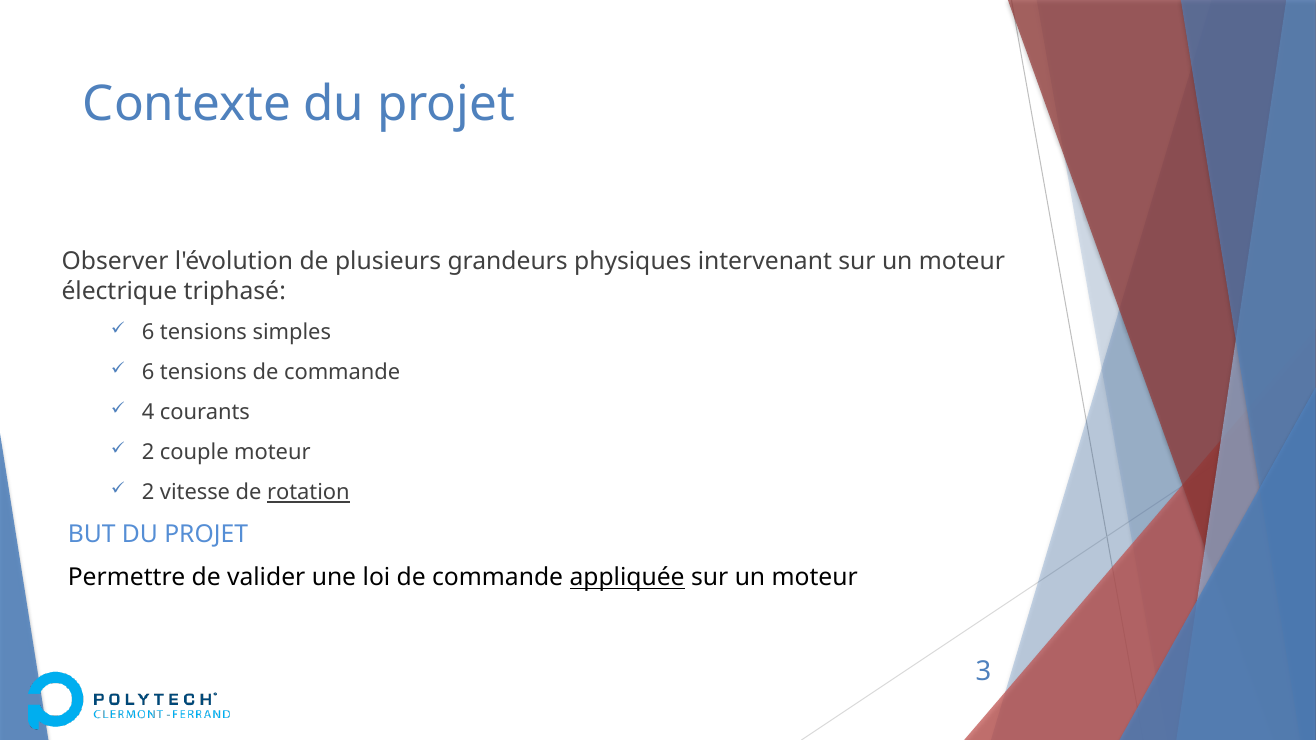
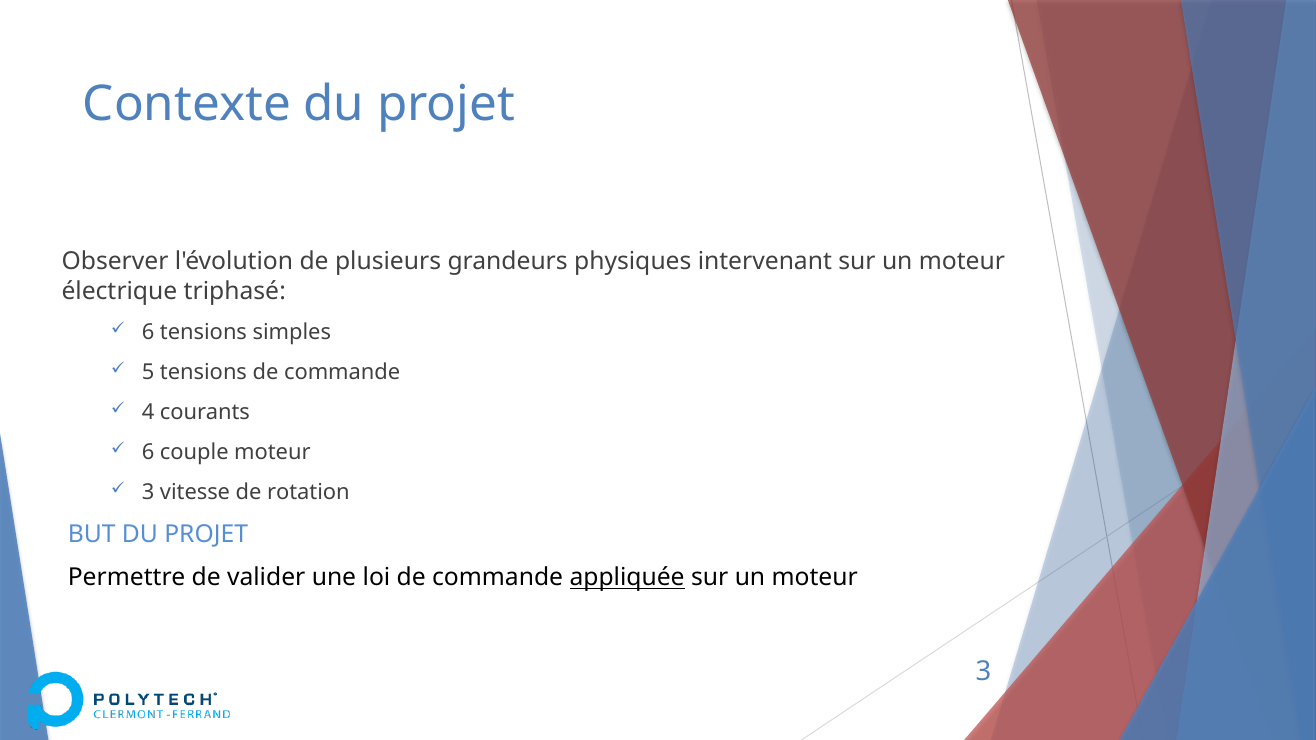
6: 6 -> 5 (148, 373)
2: 2 -> 6 (148, 453)
2: 2 -> 3 (148, 493)
rotation underline: present -> none (308, 493)
